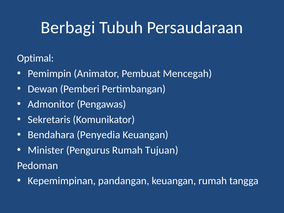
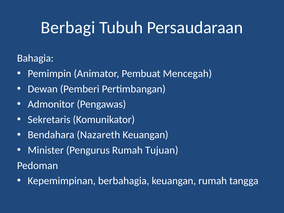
Optimal: Optimal -> Bahagia (35, 58)
Penyedia: Penyedia -> Nazareth (98, 135)
pandangan: pandangan -> berbahagia (124, 181)
